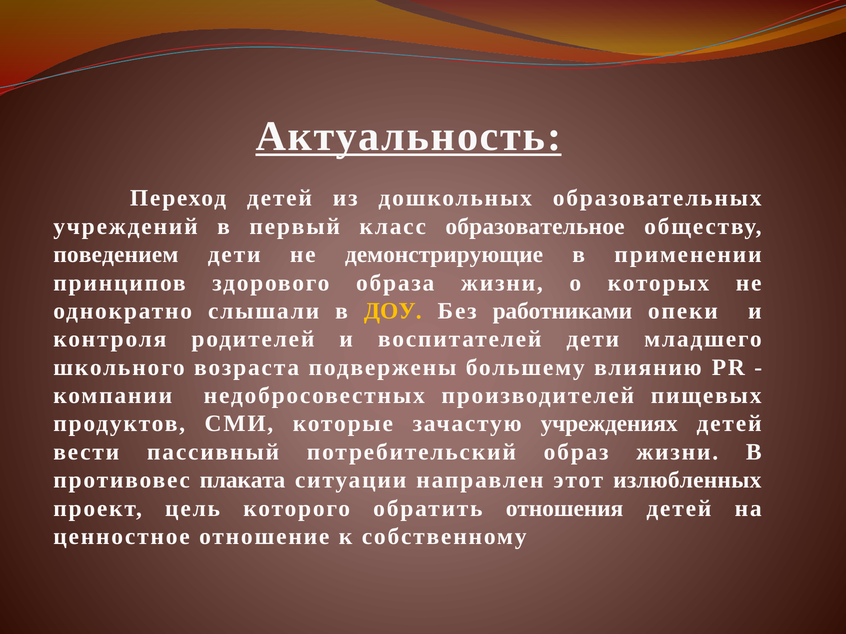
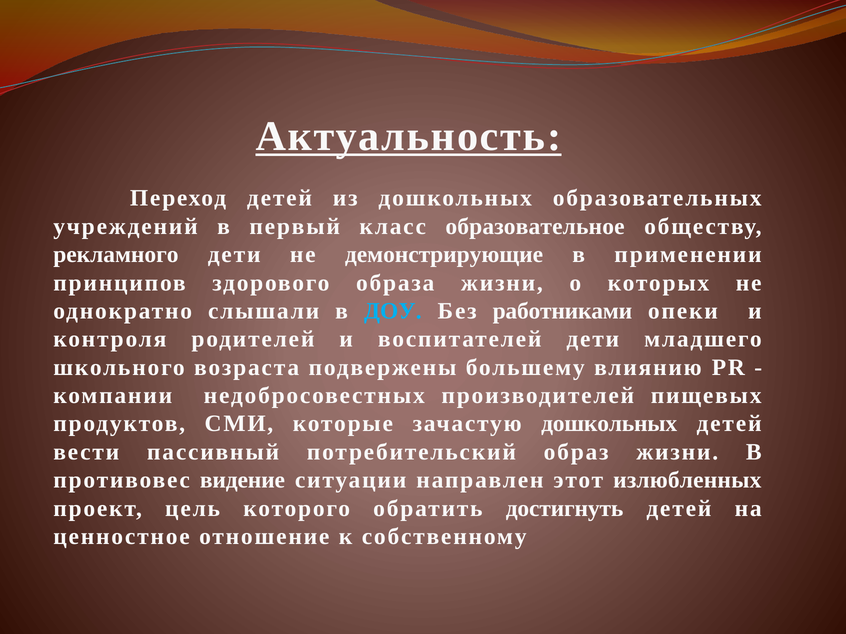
поведением: поведением -> рекламного (116, 255)
ДОУ colour: yellow -> light blue (393, 311)
зачастую учреждениях: учреждениях -> дошкольных (609, 424)
плаката: плаката -> видение (242, 480)
отношения: отношения -> достигнуть (565, 509)
